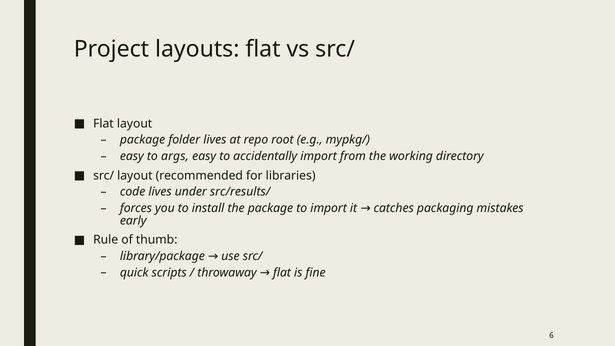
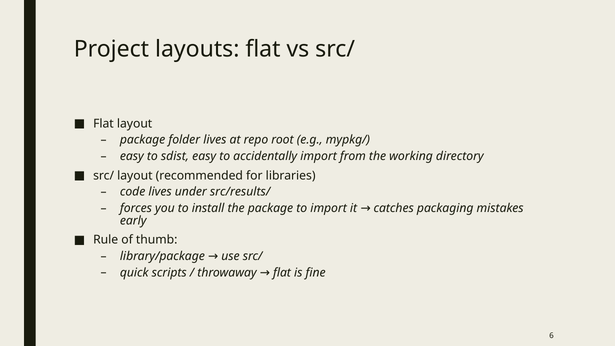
args: args -> sdist (175, 156)
